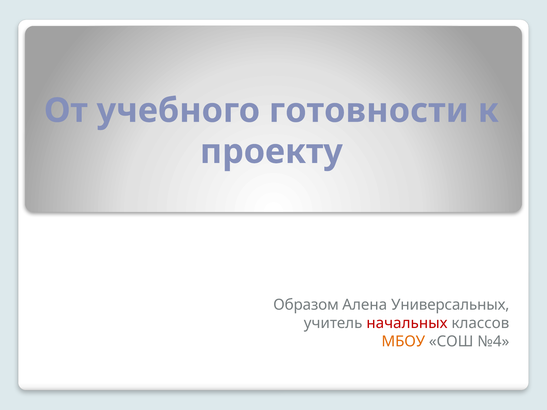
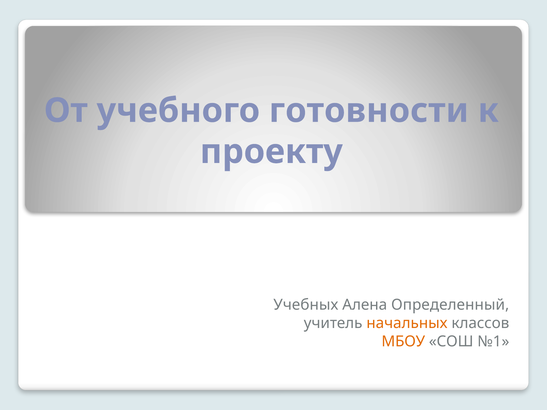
Образом: Образом -> Учебных (306, 305)
Универсальных: Универсальных -> Определенный (450, 305)
начальных colour: red -> orange (407, 323)
№4: №4 -> №1 (493, 342)
